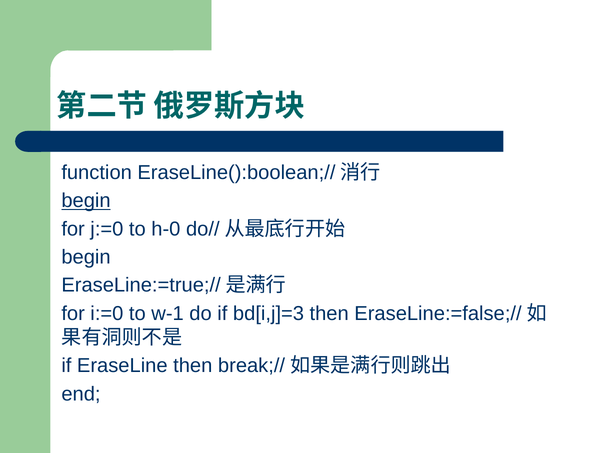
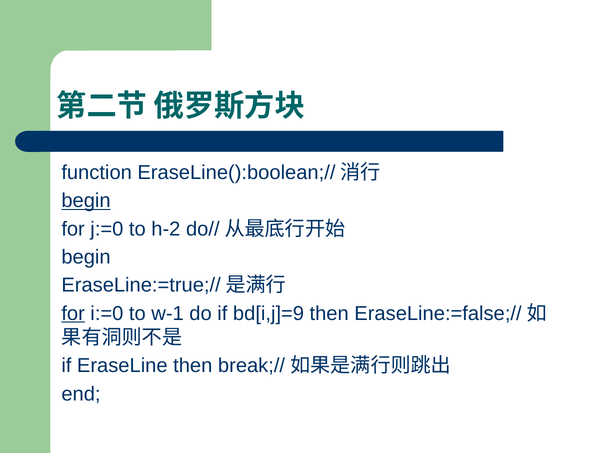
h-0: h-0 -> h-2 (166, 229)
for underline: none -> present (73, 313)
bd[i,j]=3: bd[i,j]=3 -> bd[i,j]=9 (269, 313)
